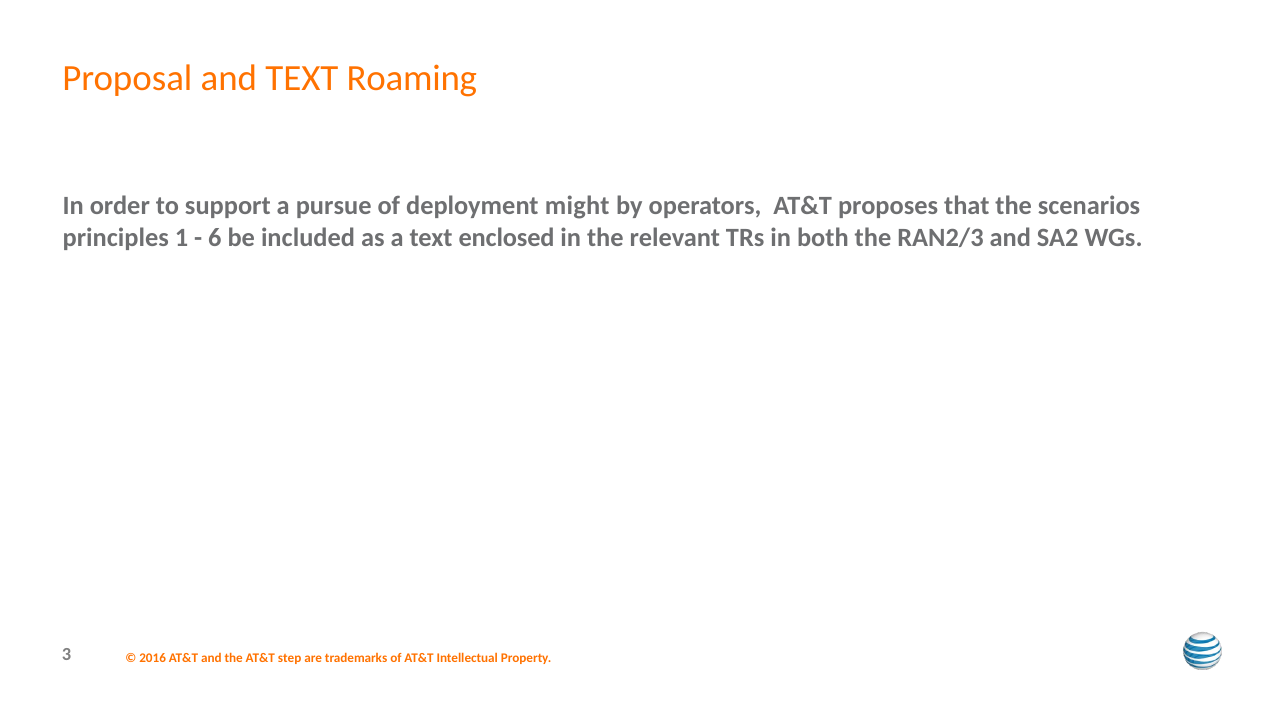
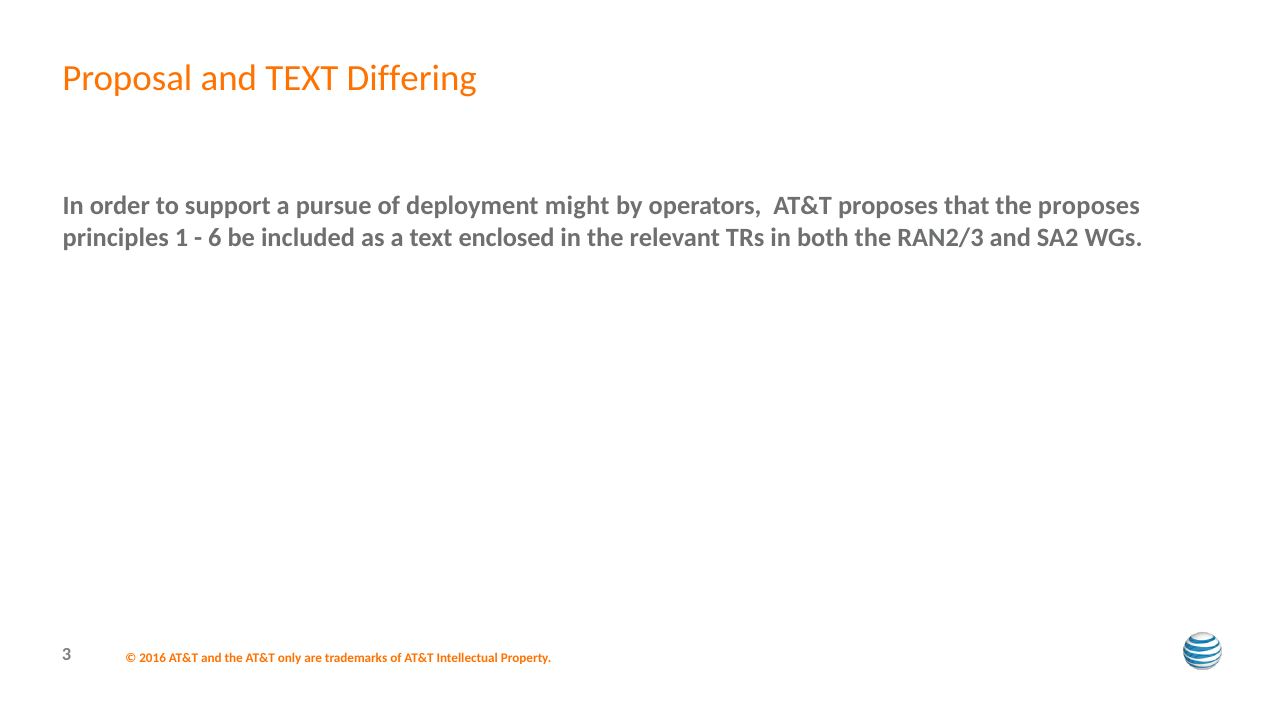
Roaming: Roaming -> Differing (412, 79)
the scenarios: scenarios -> proposes (1089, 206)
step: step -> only (290, 658)
